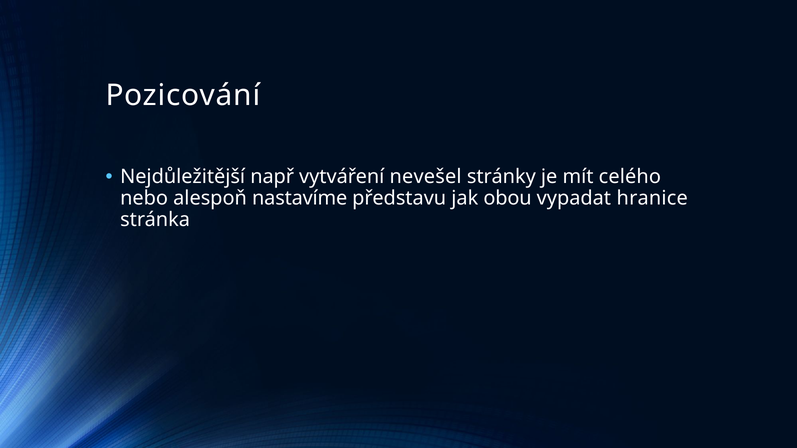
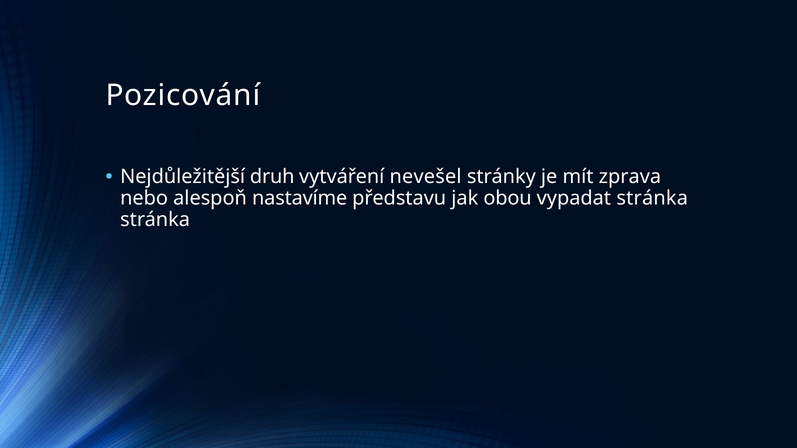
např: např -> druh (272, 177)
celého: celého -> zprava (630, 177)
vypadat hranice: hranice -> stránka (652, 199)
